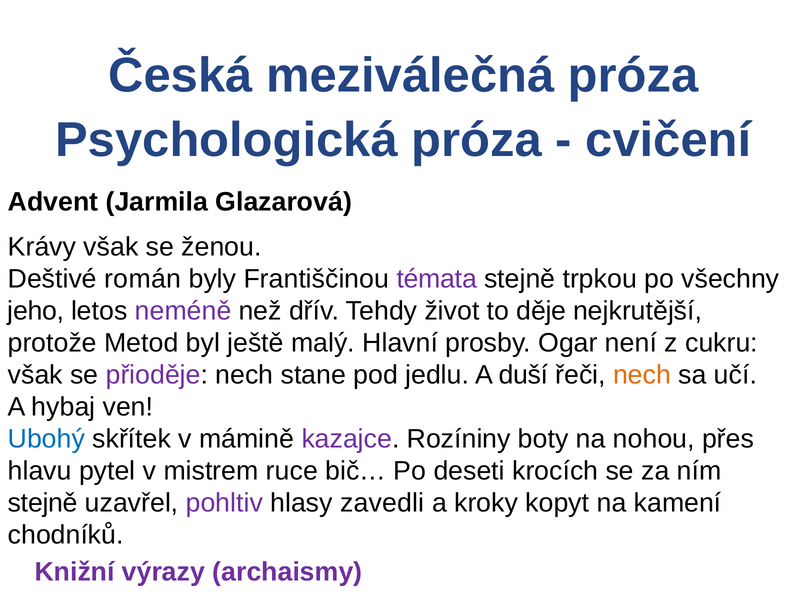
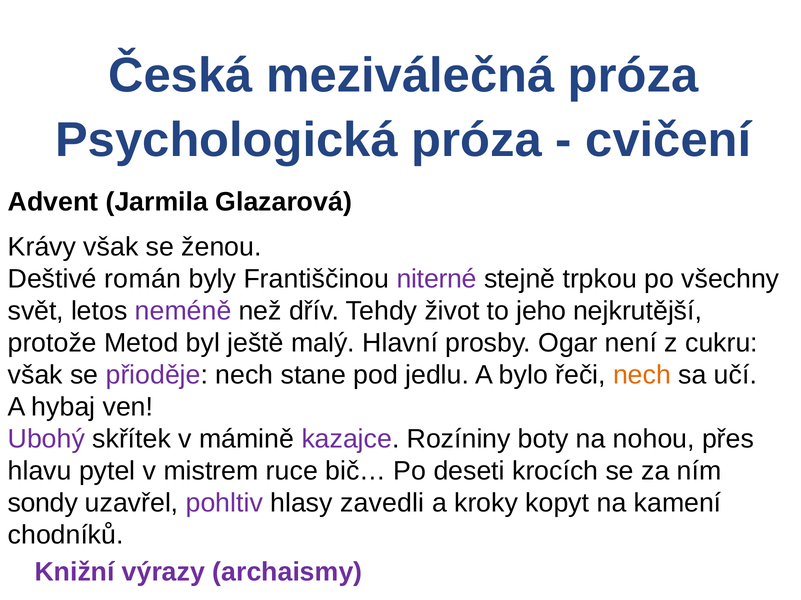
témata: témata -> niterné (437, 279)
jeho: jeho -> svět (36, 312)
děje: děje -> jeho (541, 312)
duší: duší -> bylo (523, 376)
Ubohý colour: blue -> purple (46, 440)
stejně: stejně -> sondy (43, 504)
